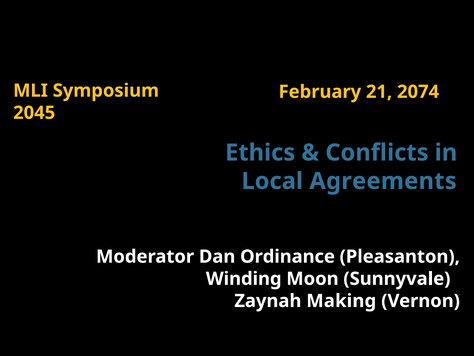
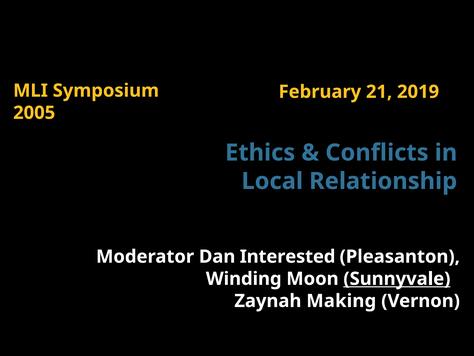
2074: 2074 -> 2019 (418, 92)
2045: 2045 -> 2005 (34, 113)
Agreements: Agreements -> Relationship (383, 181)
Ordinance: Ordinance -> Interested (288, 256)
Sunnyvale underline: none -> present (397, 278)
